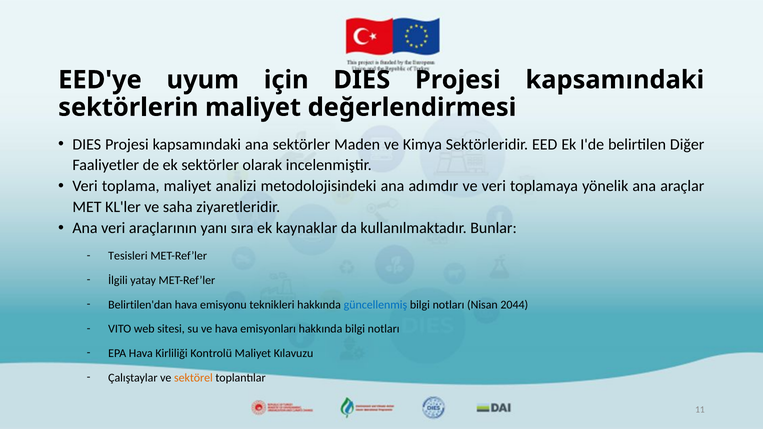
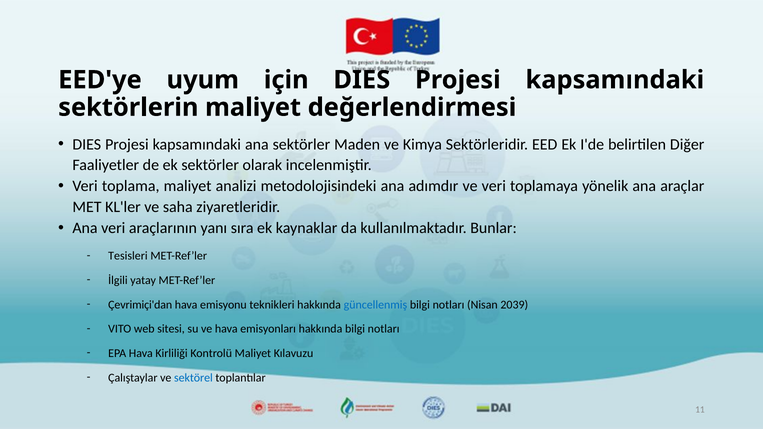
Belirtilen'dan: Belirtilen'dan -> Çevrimiçi'dan (140, 305)
2044: 2044 -> 2039 (514, 305)
sektörel colour: orange -> blue (193, 378)
